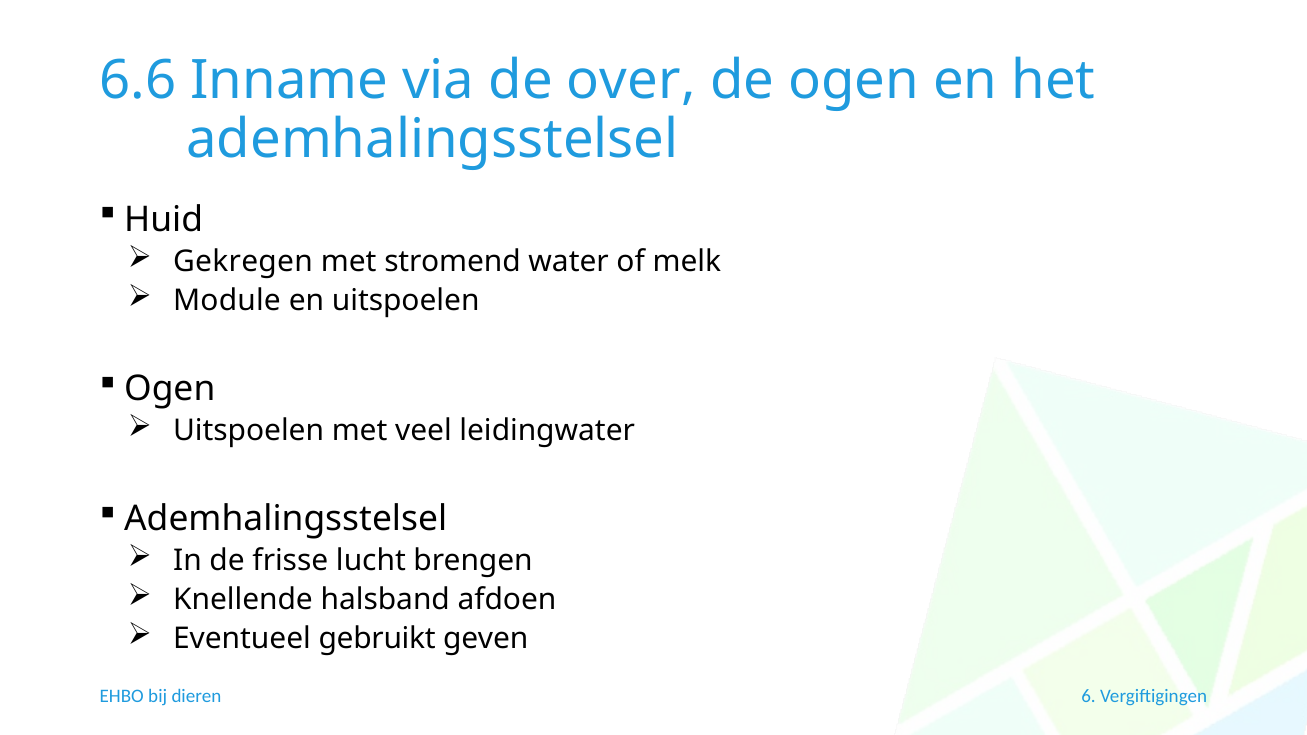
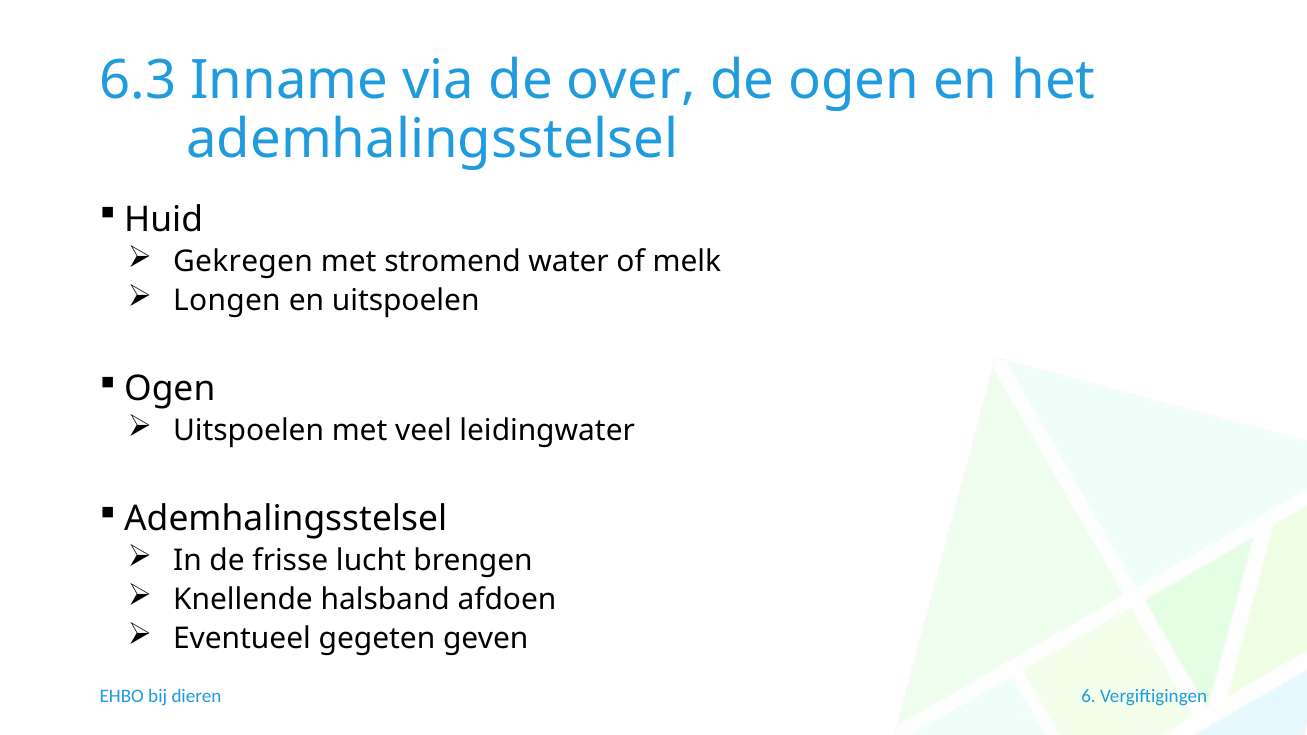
6.6: 6.6 -> 6.3 (138, 80)
Module: Module -> Longen (227, 301)
gebruikt: gebruikt -> gegeten (377, 639)
